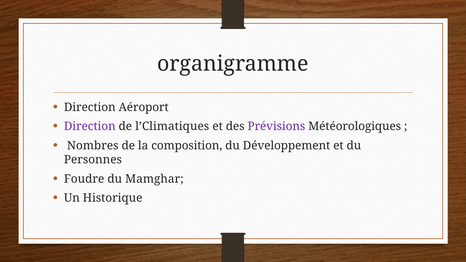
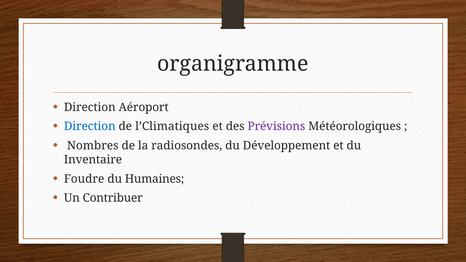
Direction colour: purple -> blue (90, 127)
composition: composition -> radiosondes (187, 146)
Personnes: Personnes -> Inventaire (93, 160)
Mamghar: Mamghar -> Humaines (155, 179)
Historique: Historique -> Contribuer (113, 198)
